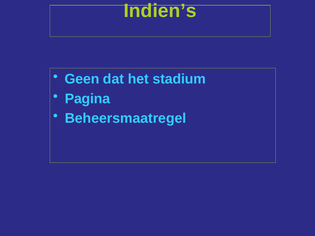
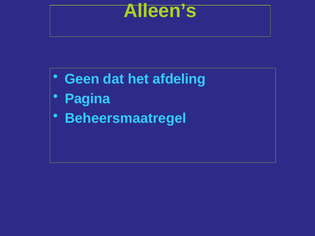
Indien’s: Indien’s -> Alleen’s (160, 11)
stadium: stadium -> afdeling (179, 79)
